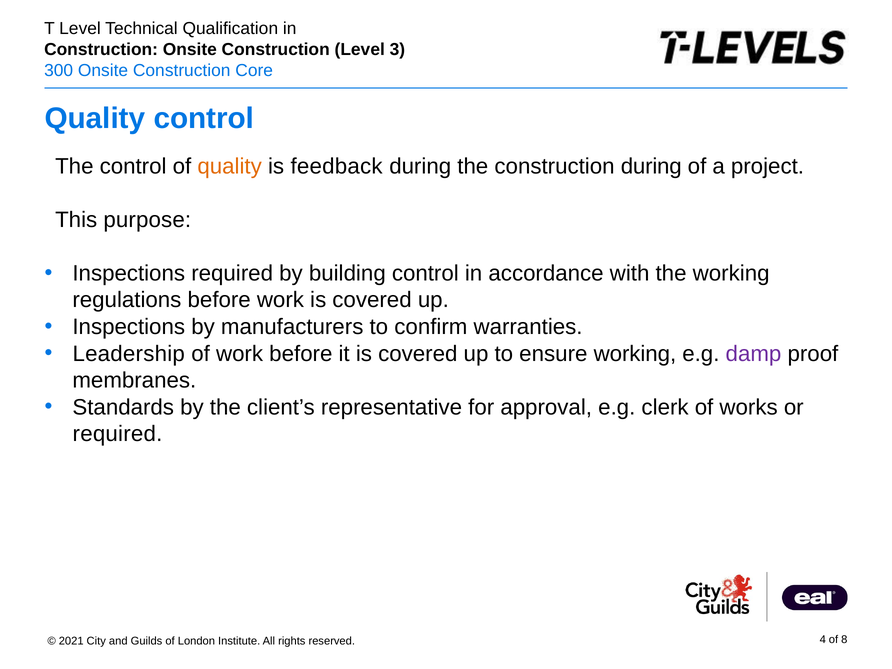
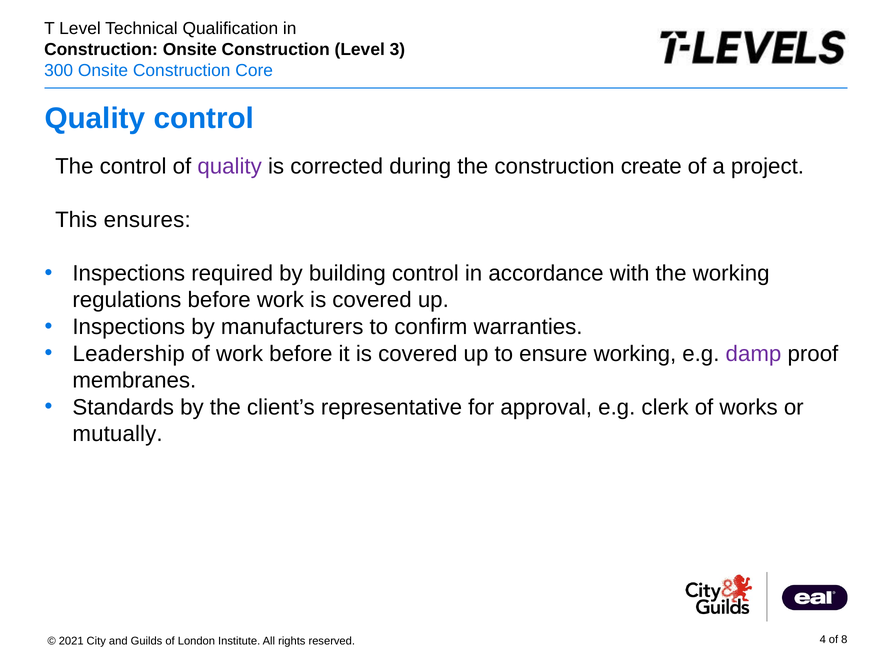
quality colour: orange -> purple (230, 166)
feedback: feedback -> corrected (337, 166)
construction during: during -> create (651, 166)
purpose: purpose -> ensures (147, 220)
required: required -> mutually (118, 434)
